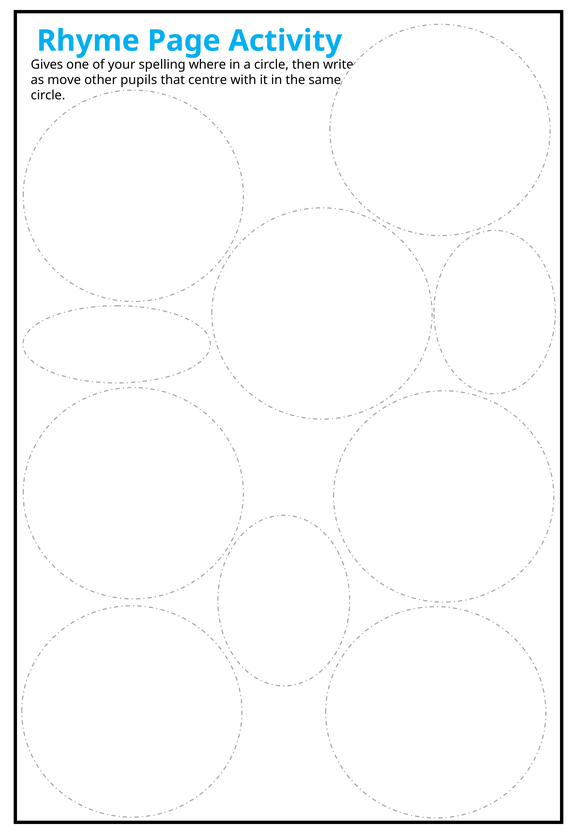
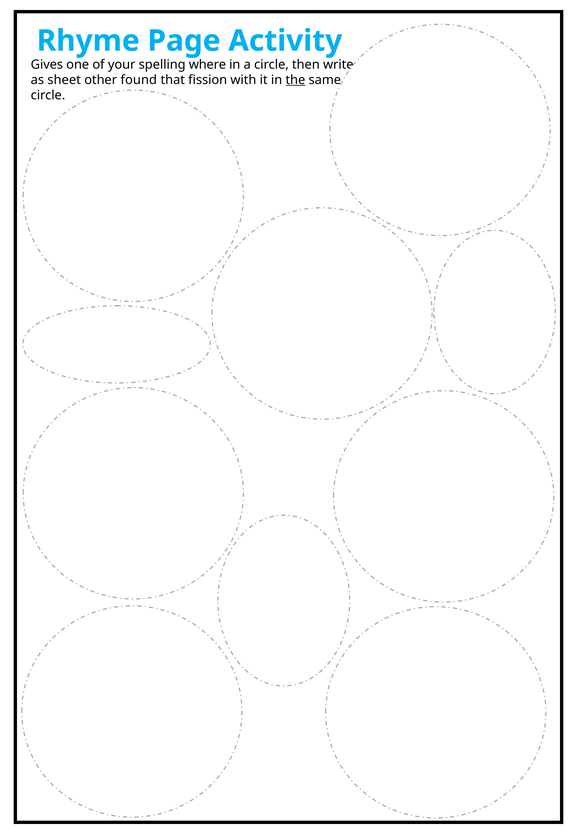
move: move -> sheet (64, 80)
pupils: pupils -> found (139, 80)
centre: centre -> fission (208, 80)
the underline: none -> present (295, 80)
